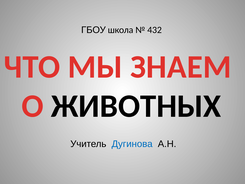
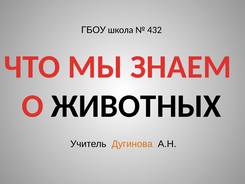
Дугинова colour: blue -> orange (132, 144)
